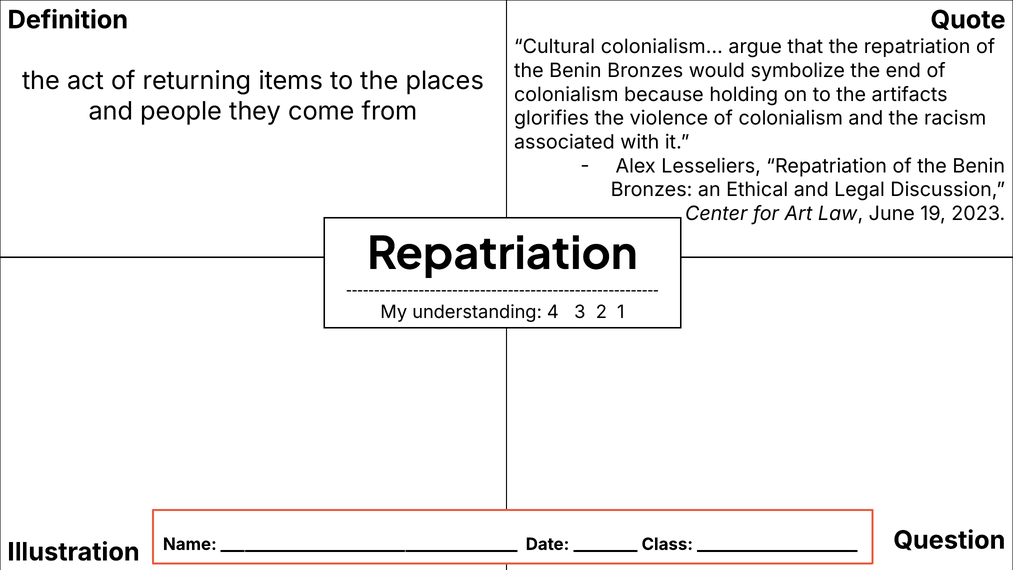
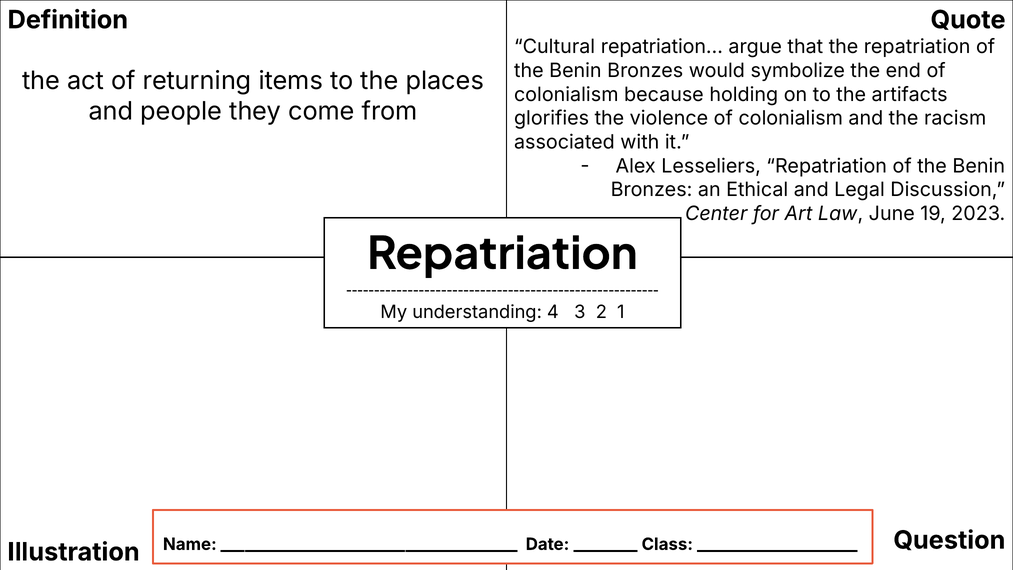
colonialism…: colonialism… -> repatriation… (662, 47)
